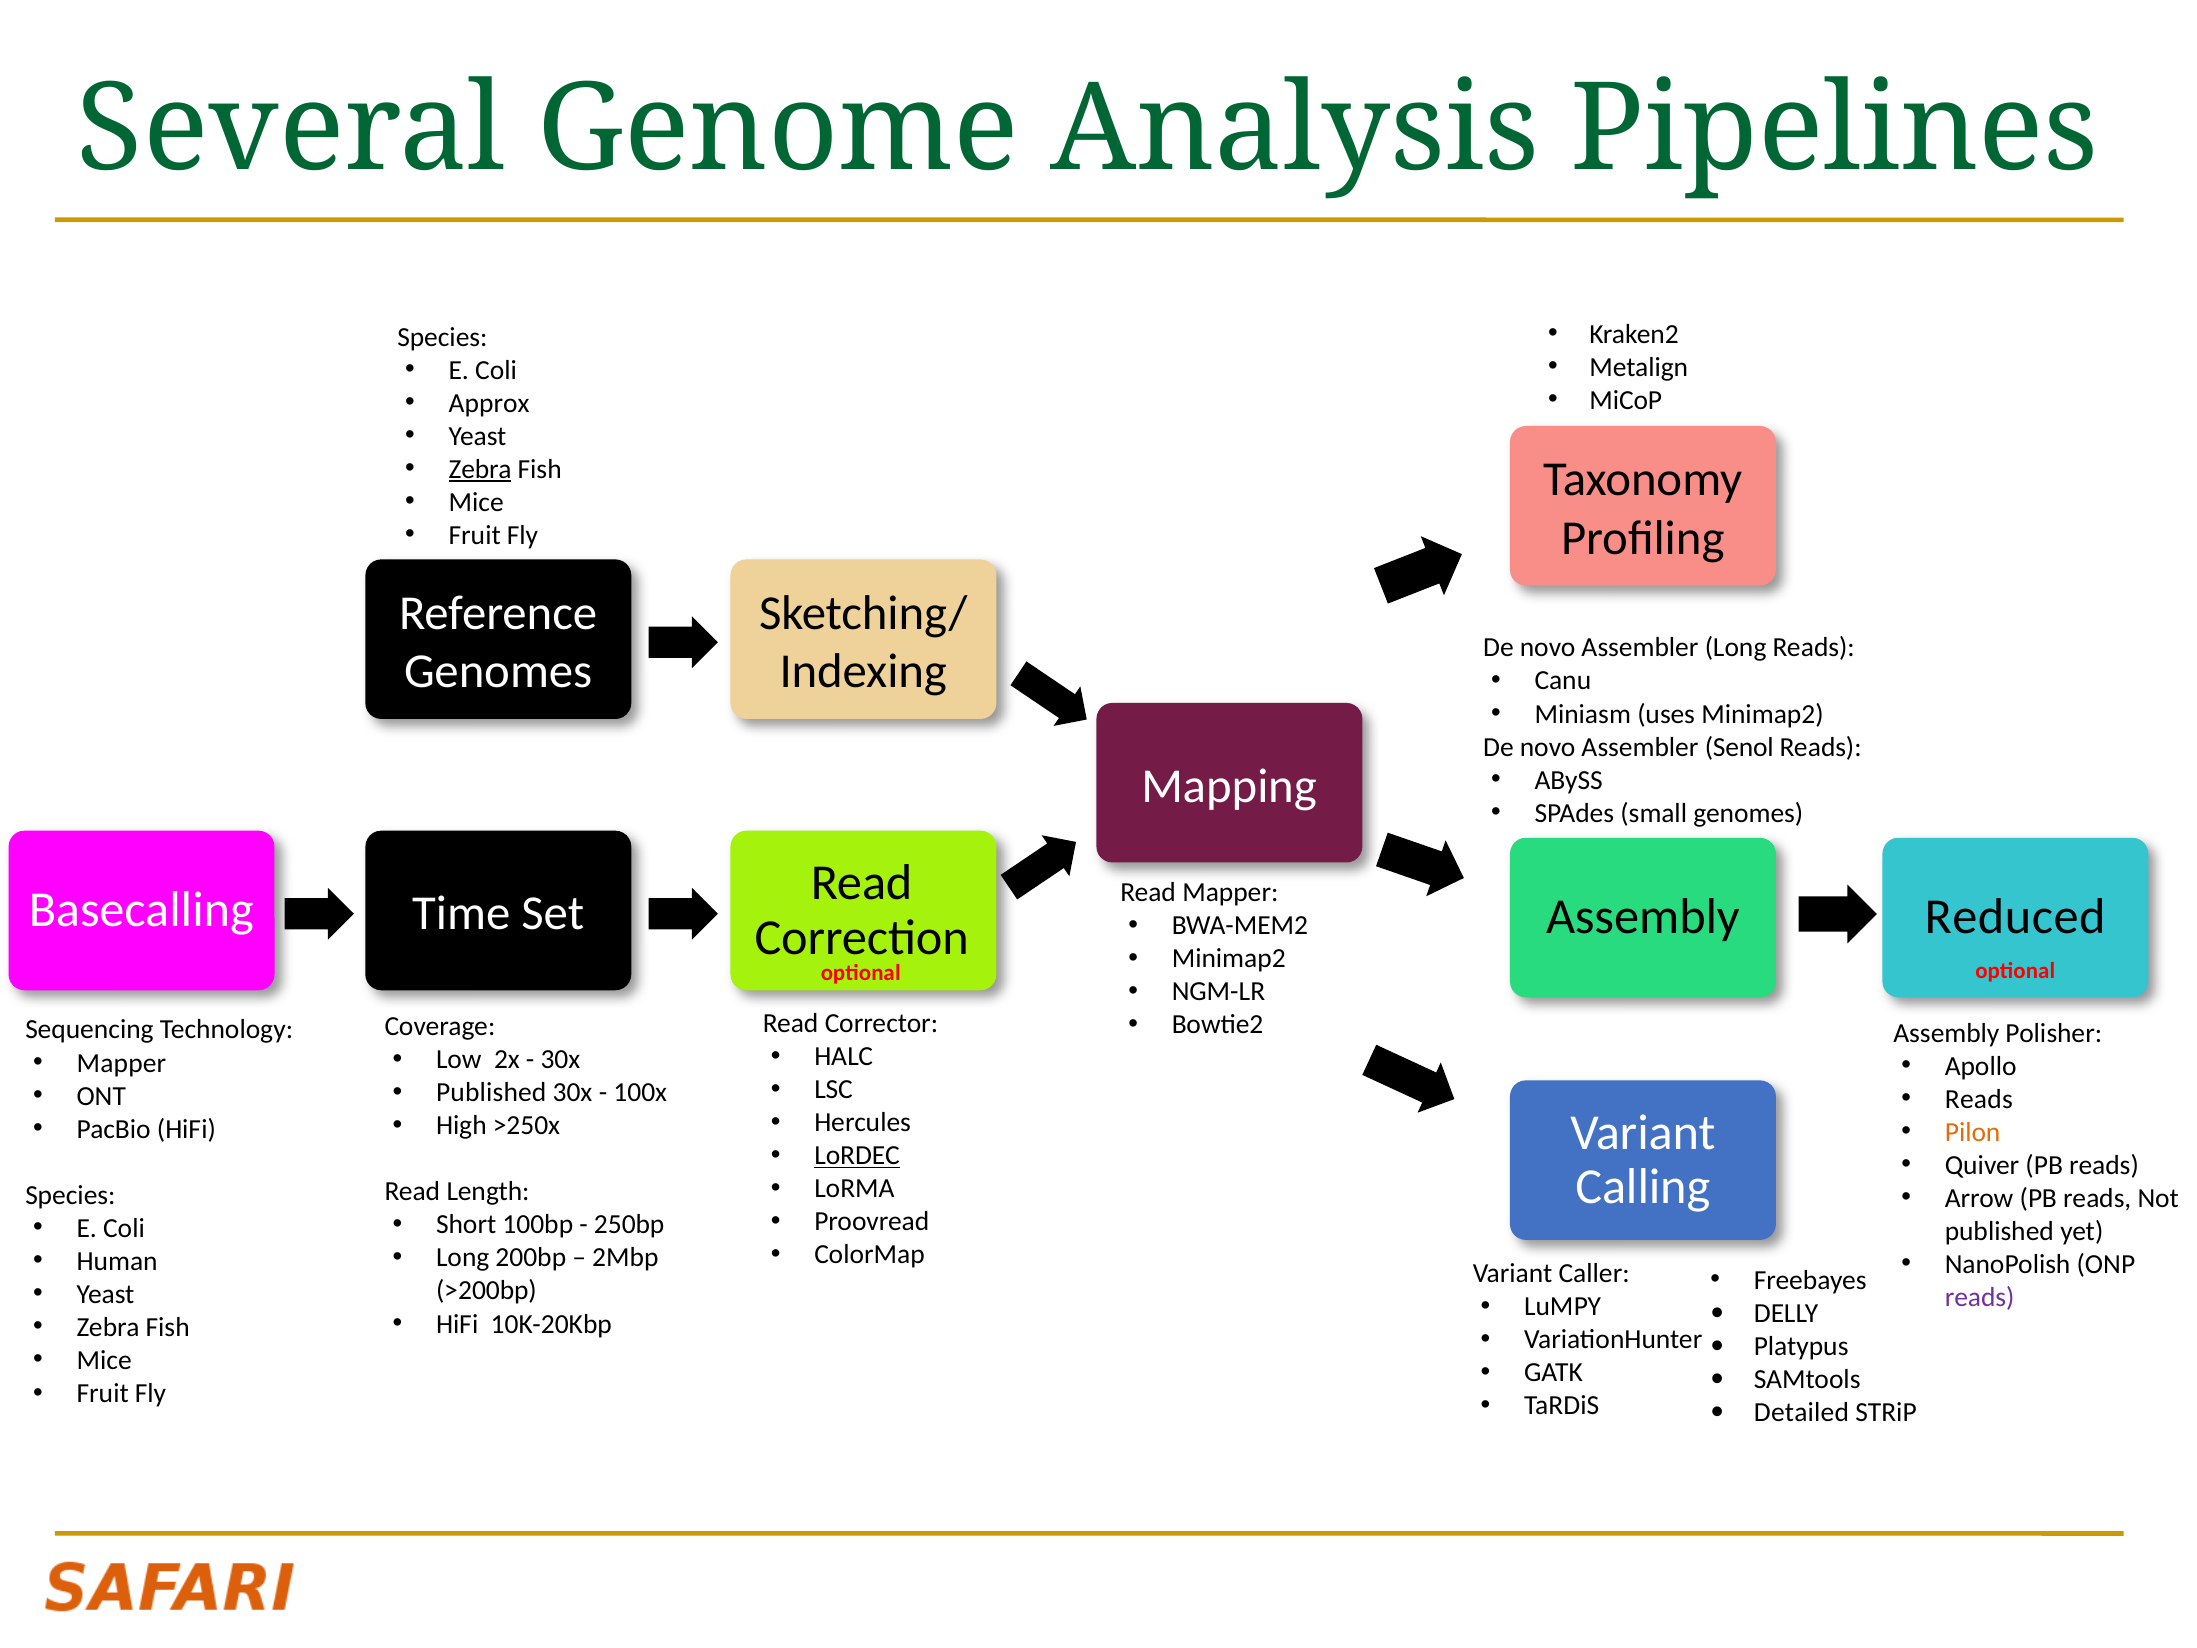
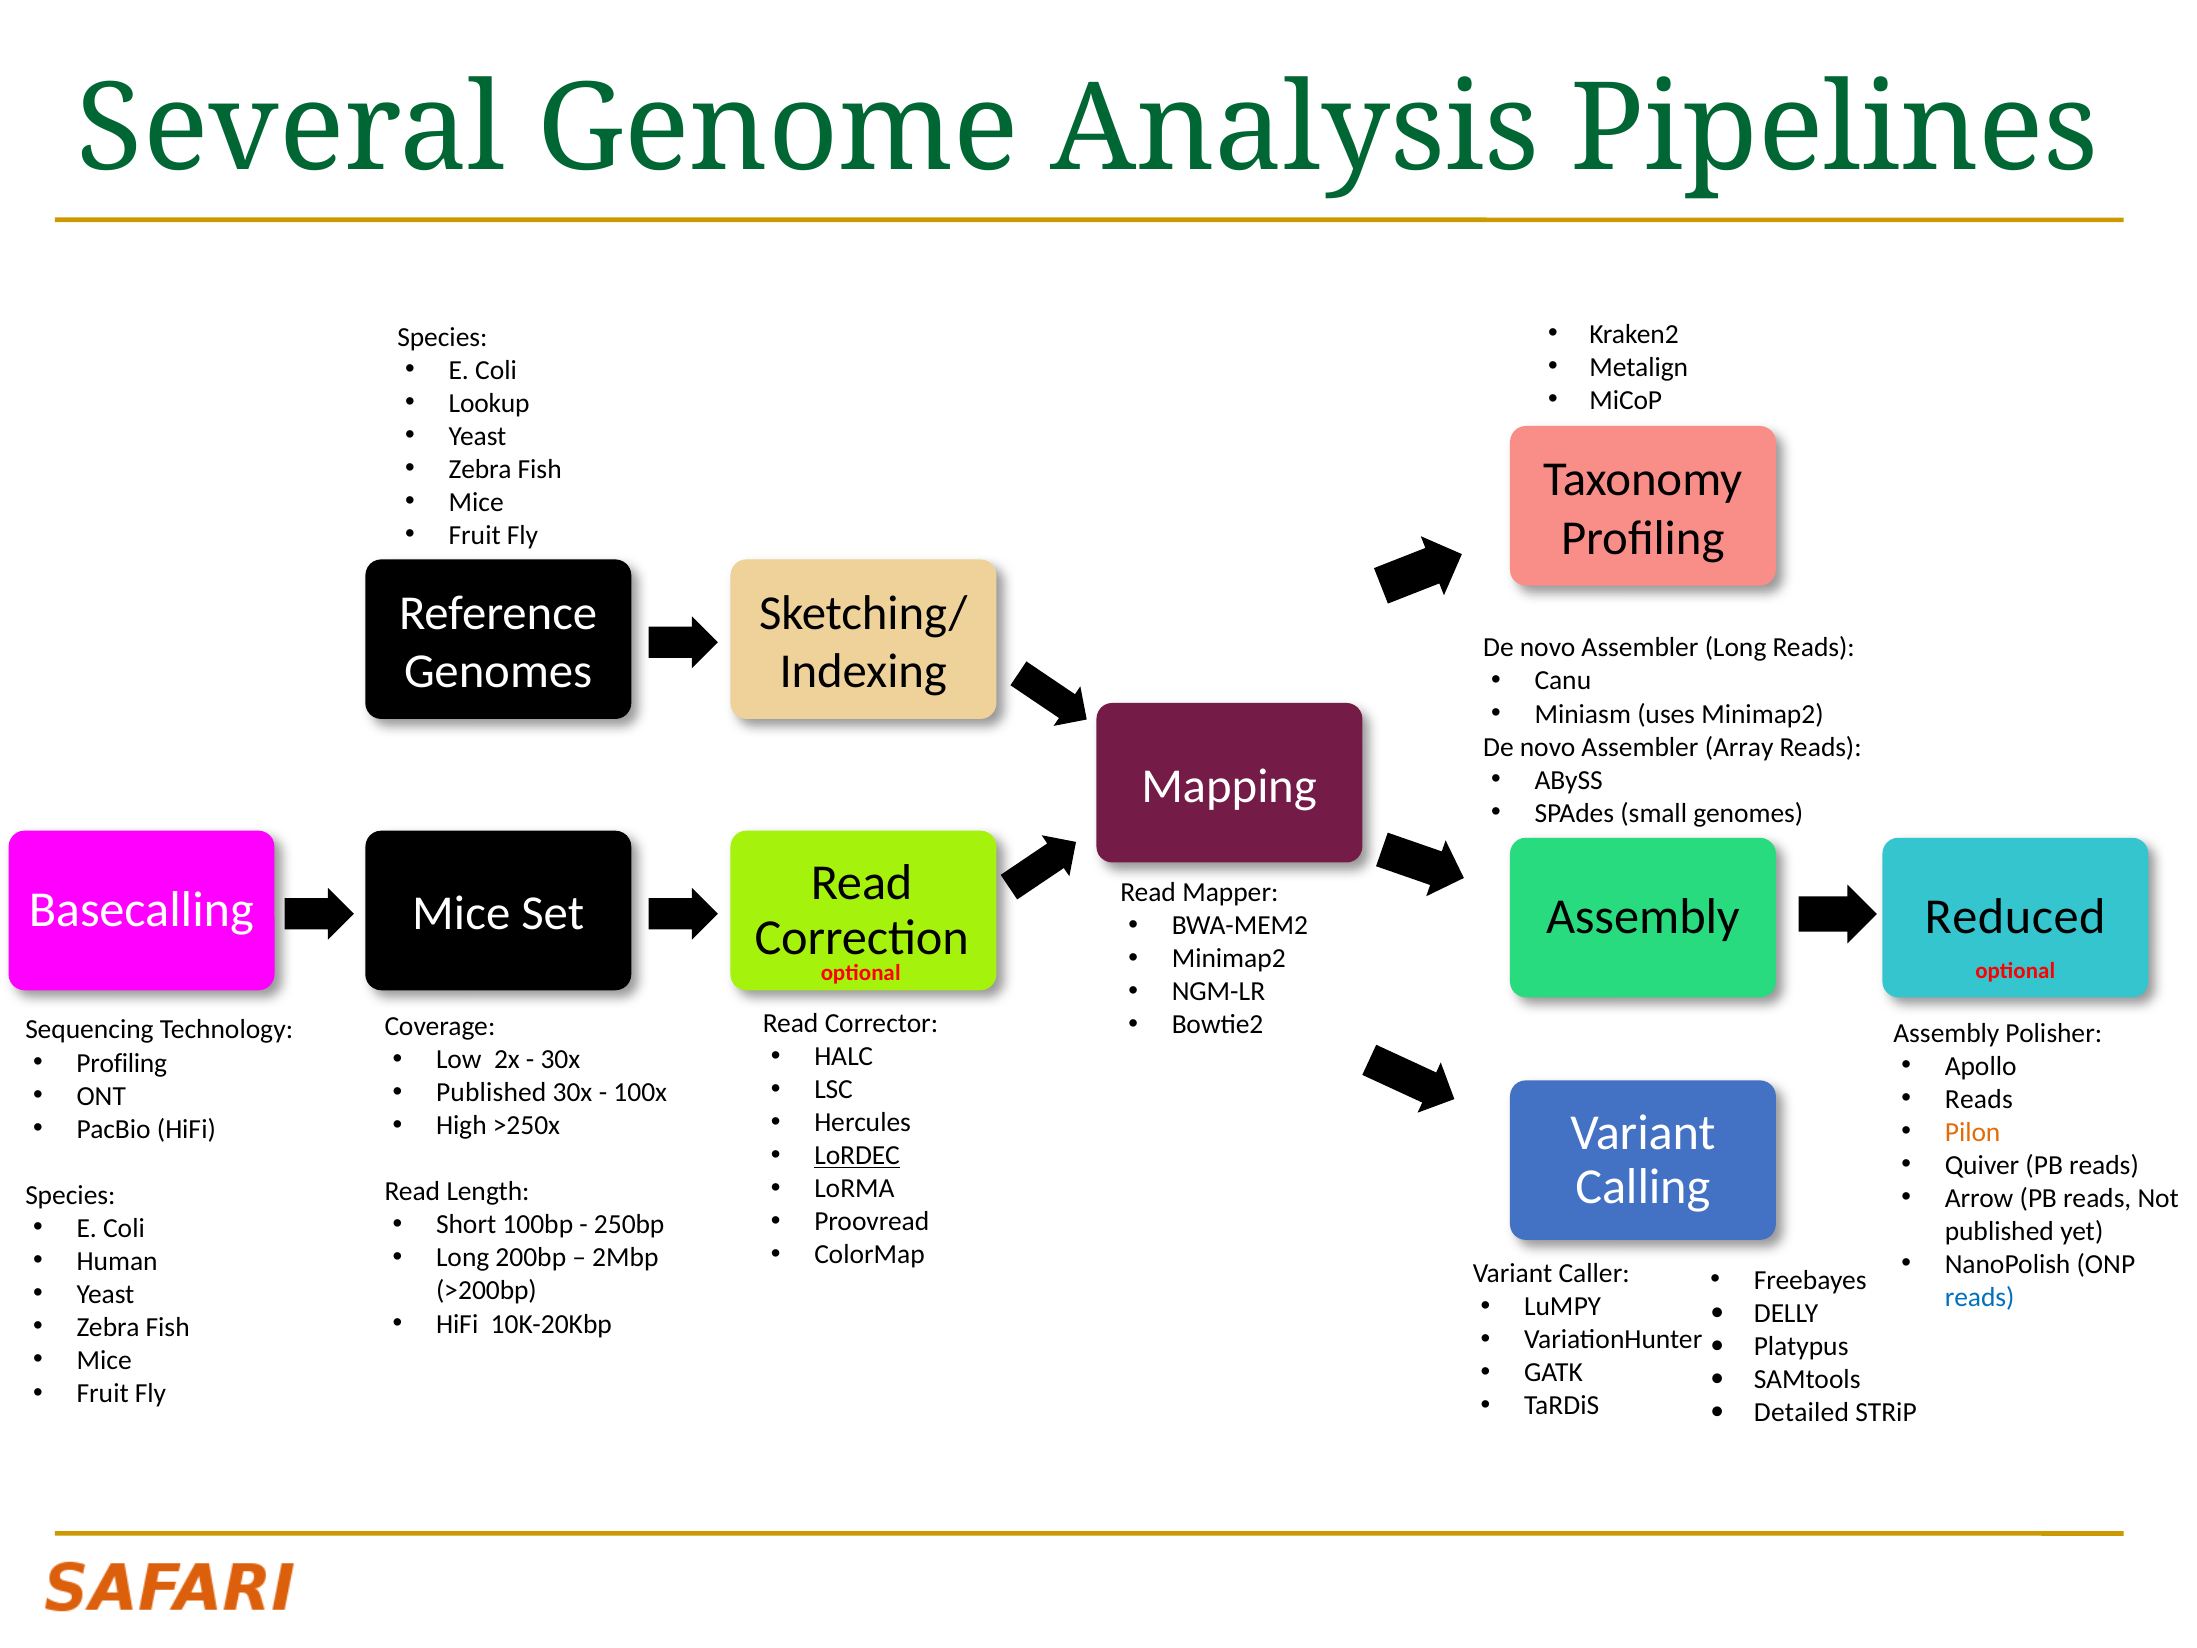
Approx: Approx -> Lookup (489, 403)
Zebra underline: present -> none (480, 469)
Senol: Senol -> Array (1739, 747)
Time: Time -> Mice (461, 914)
Mapper: Mapper -> Profiling (122, 1063)
reads colour: purple -> blue (1980, 1297)
